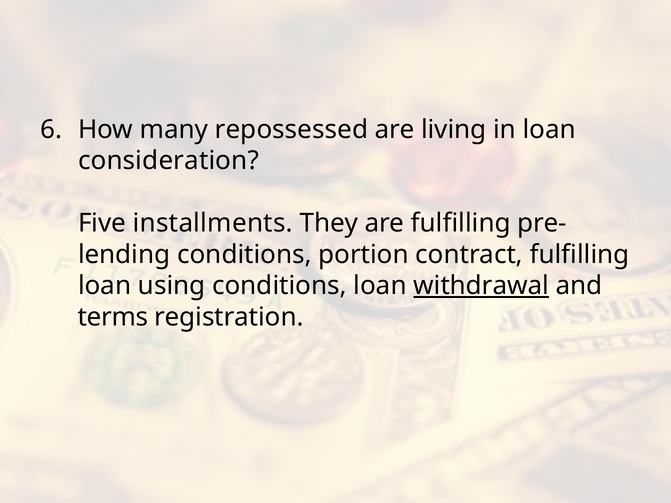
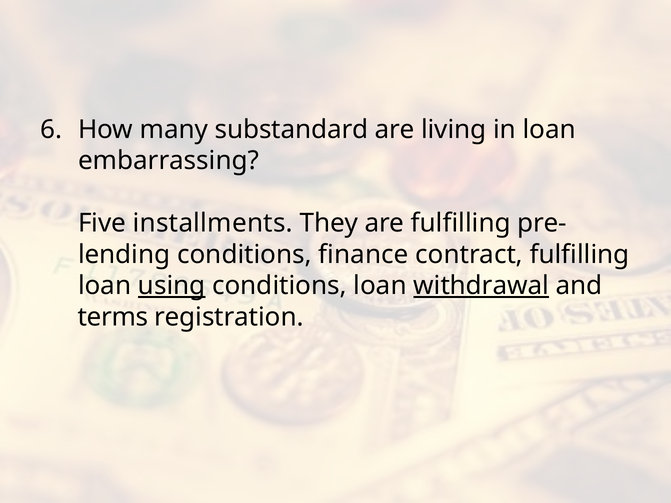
repossessed: repossessed -> substandard (292, 130)
consideration: consideration -> embarrassing (169, 161)
portion: portion -> finance (363, 255)
using underline: none -> present (172, 286)
